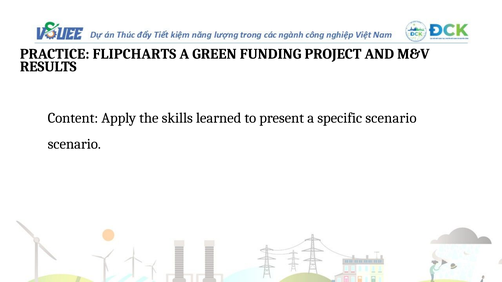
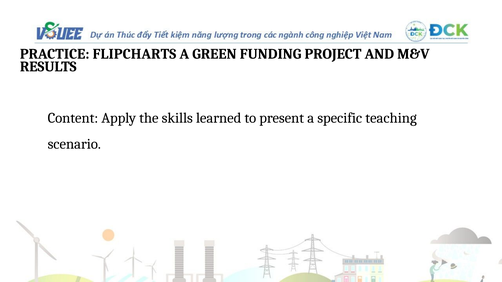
specific scenario: scenario -> teaching (391, 118)
